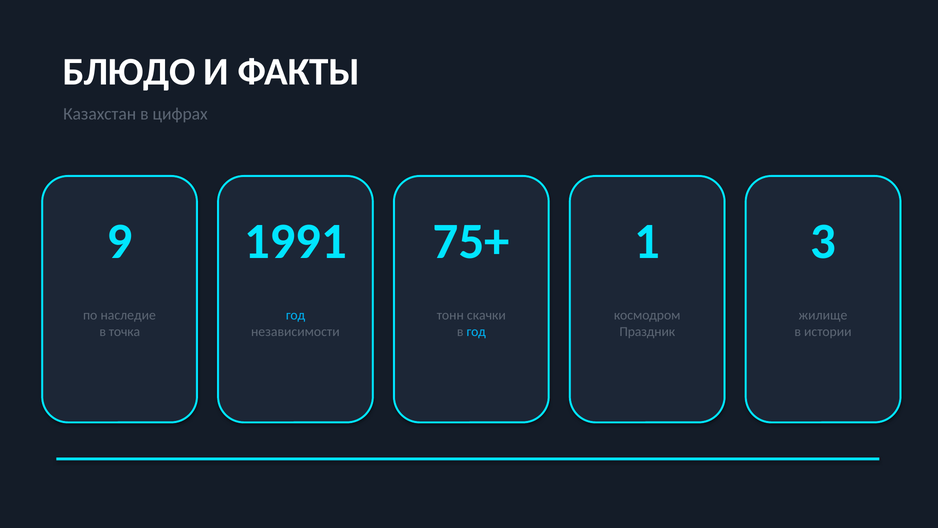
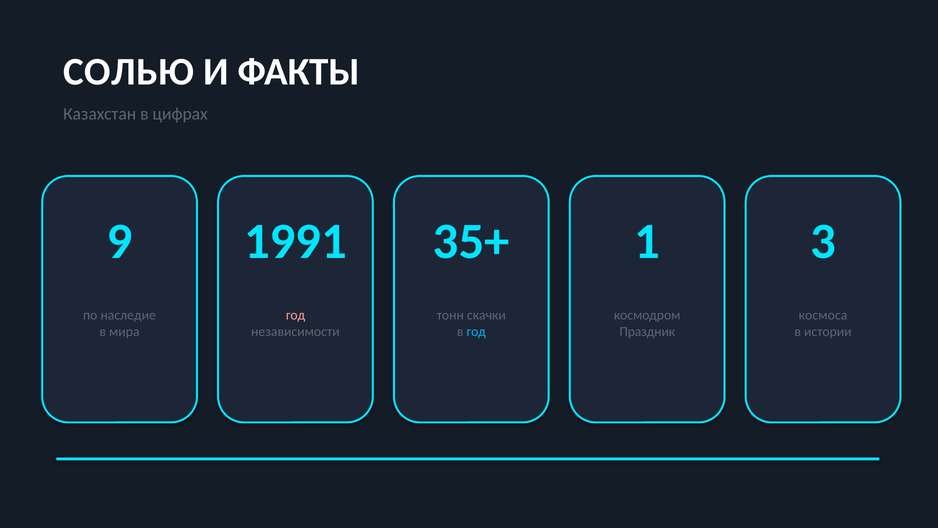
БЛЮДО: БЛЮДО -> СОЛЬЮ (129, 72)
75+: 75+ -> 35+ (471, 242)
год colour: light blue -> pink (296, 315)
жилище: жилище -> космоса (823, 315)
точка: точка -> мира (124, 332)
